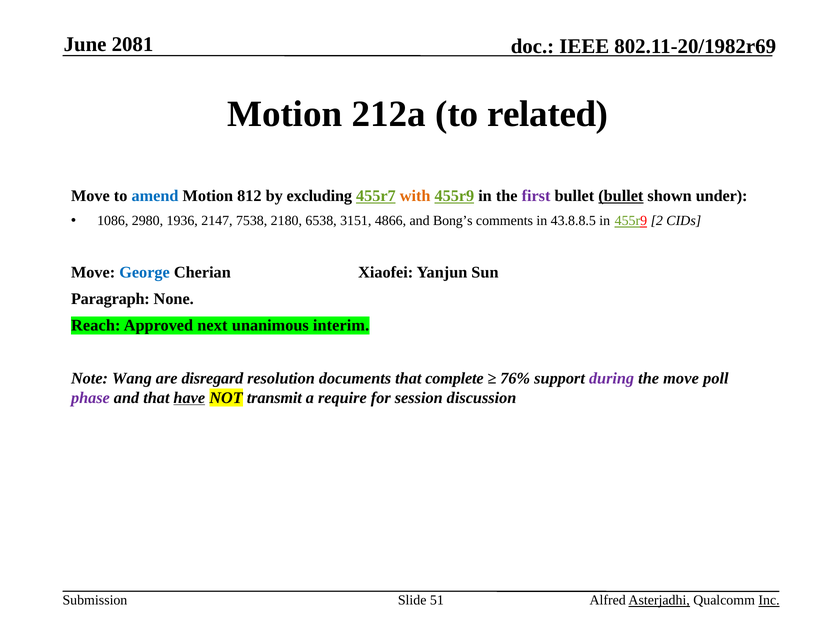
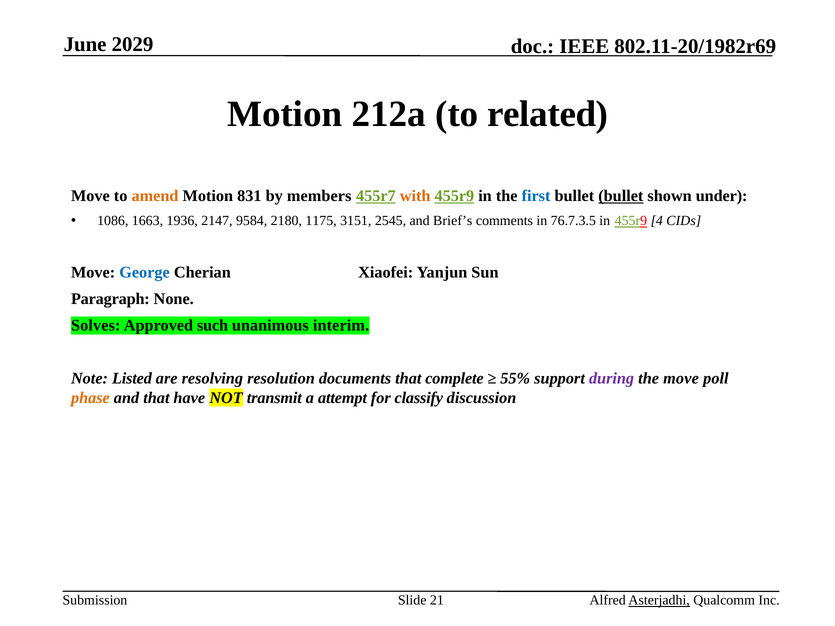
2081: 2081 -> 2029 (132, 44)
amend colour: blue -> orange (155, 196)
812: 812 -> 831 (249, 196)
excluding: excluding -> members (319, 196)
first colour: purple -> blue (536, 196)
2980: 2980 -> 1663 (147, 221)
7538: 7538 -> 9584 (252, 221)
6538: 6538 -> 1175 (321, 221)
4866: 4866 -> 2545 (391, 221)
Bong’s: Bong’s -> Brief’s (453, 221)
43.8.8.5: 43.8.8.5 -> 76.7.3.5 (573, 221)
2: 2 -> 4 (657, 221)
Reach: Reach -> Solves (96, 326)
next: next -> such (213, 326)
Wang: Wang -> Listed (132, 378)
disregard: disregard -> resolving (212, 378)
76%: 76% -> 55% (515, 378)
phase colour: purple -> orange (90, 398)
have underline: present -> none (189, 398)
require: require -> attempt (342, 398)
session: session -> classify (419, 398)
51: 51 -> 21 (437, 601)
Inc underline: present -> none (769, 601)
